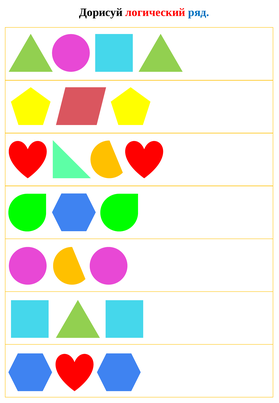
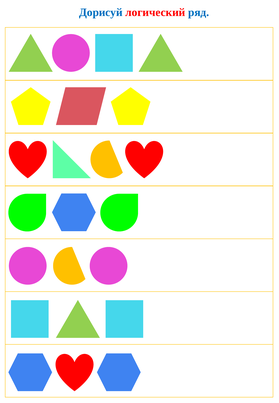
Дорисуй colour: black -> blue (101, 12)
